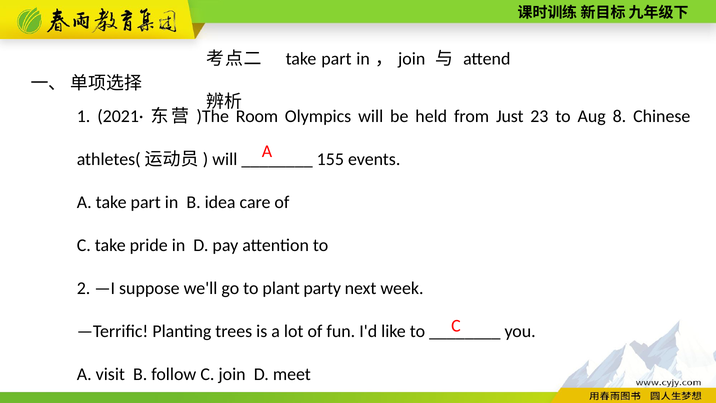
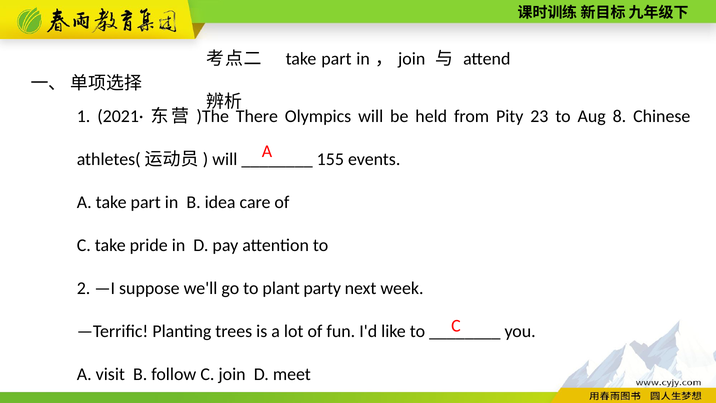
Room: Room -> There (257, 116)
Just: Just -> Pity (510, 116)
